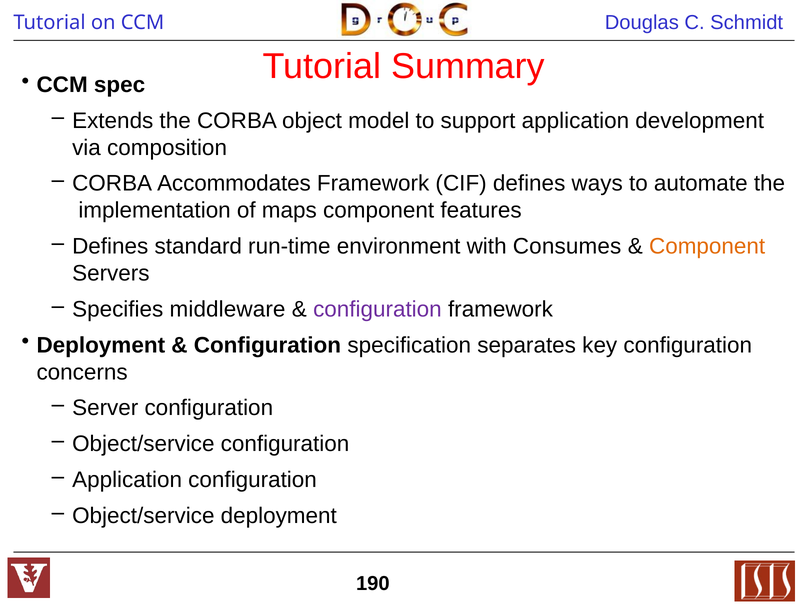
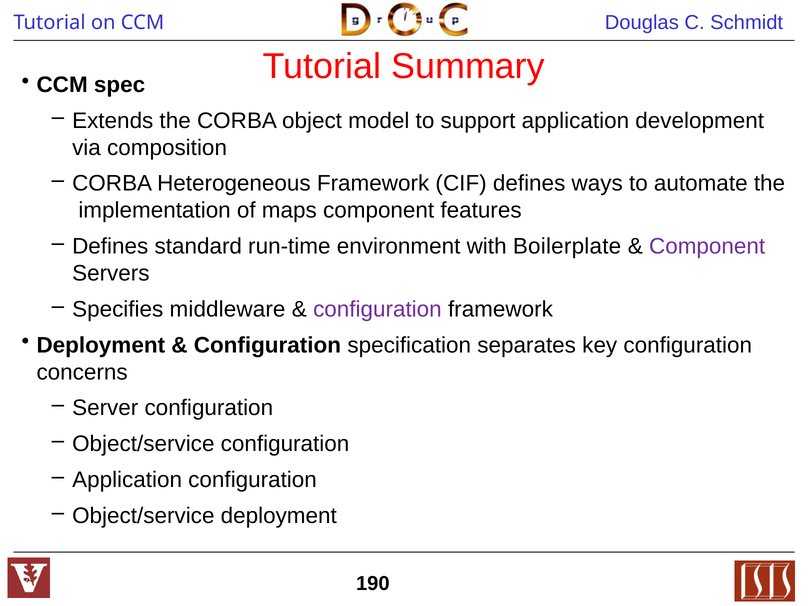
Accommodates: Accommodates -> Heterogeneous (234, 184)
Consumes: Consumes -> Boilerplate (567, 246)
Component colour: orange -> purple (707, 246)
